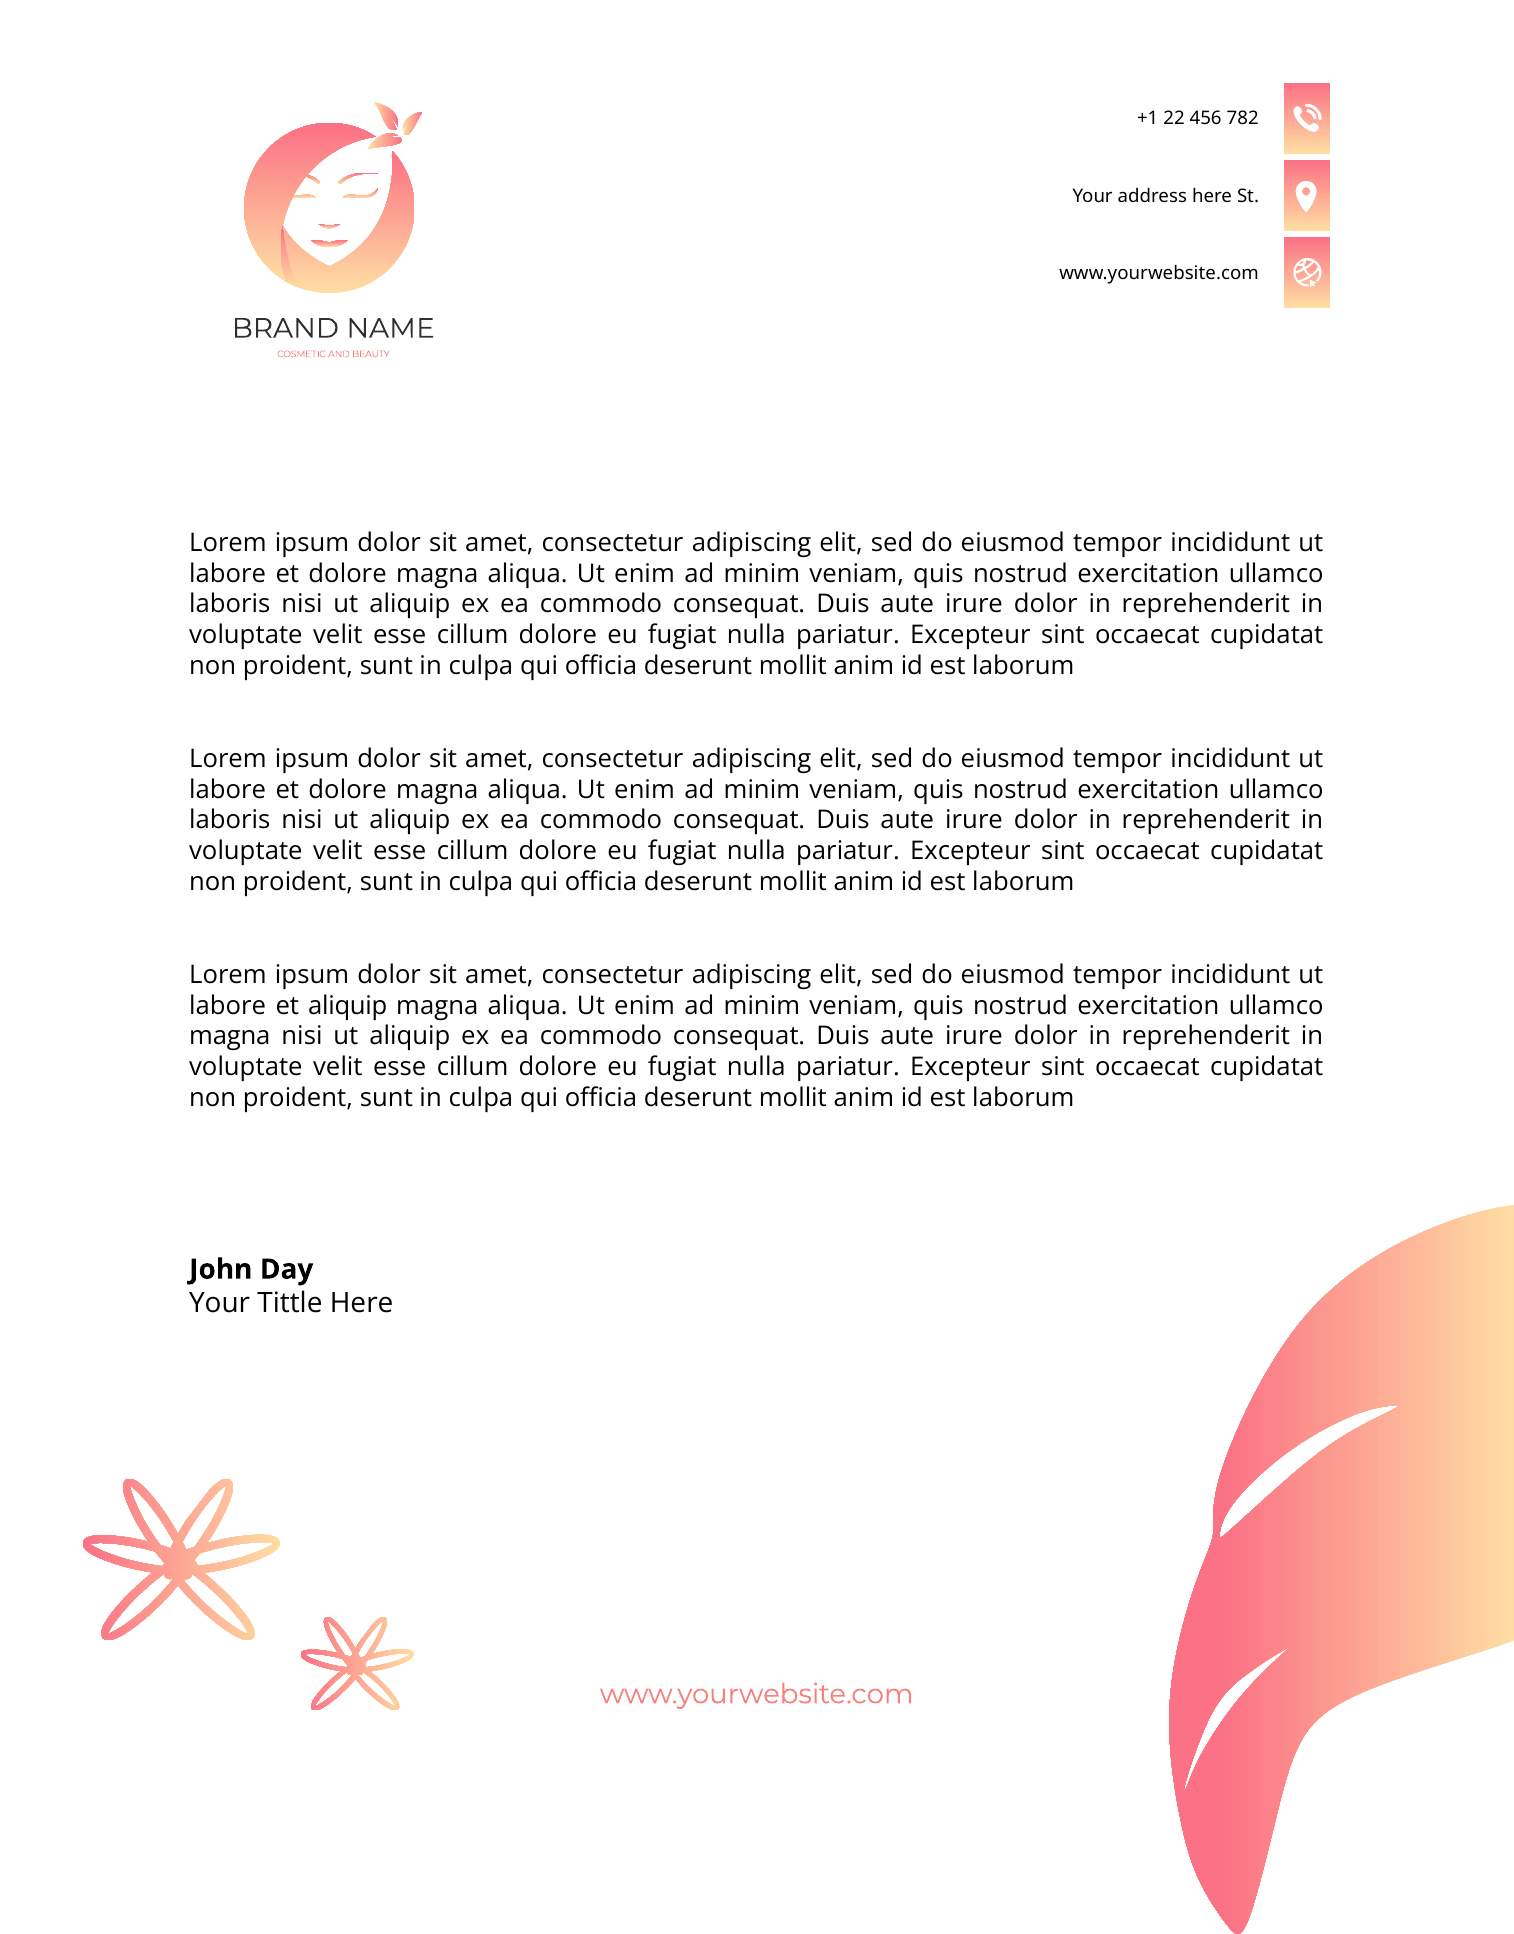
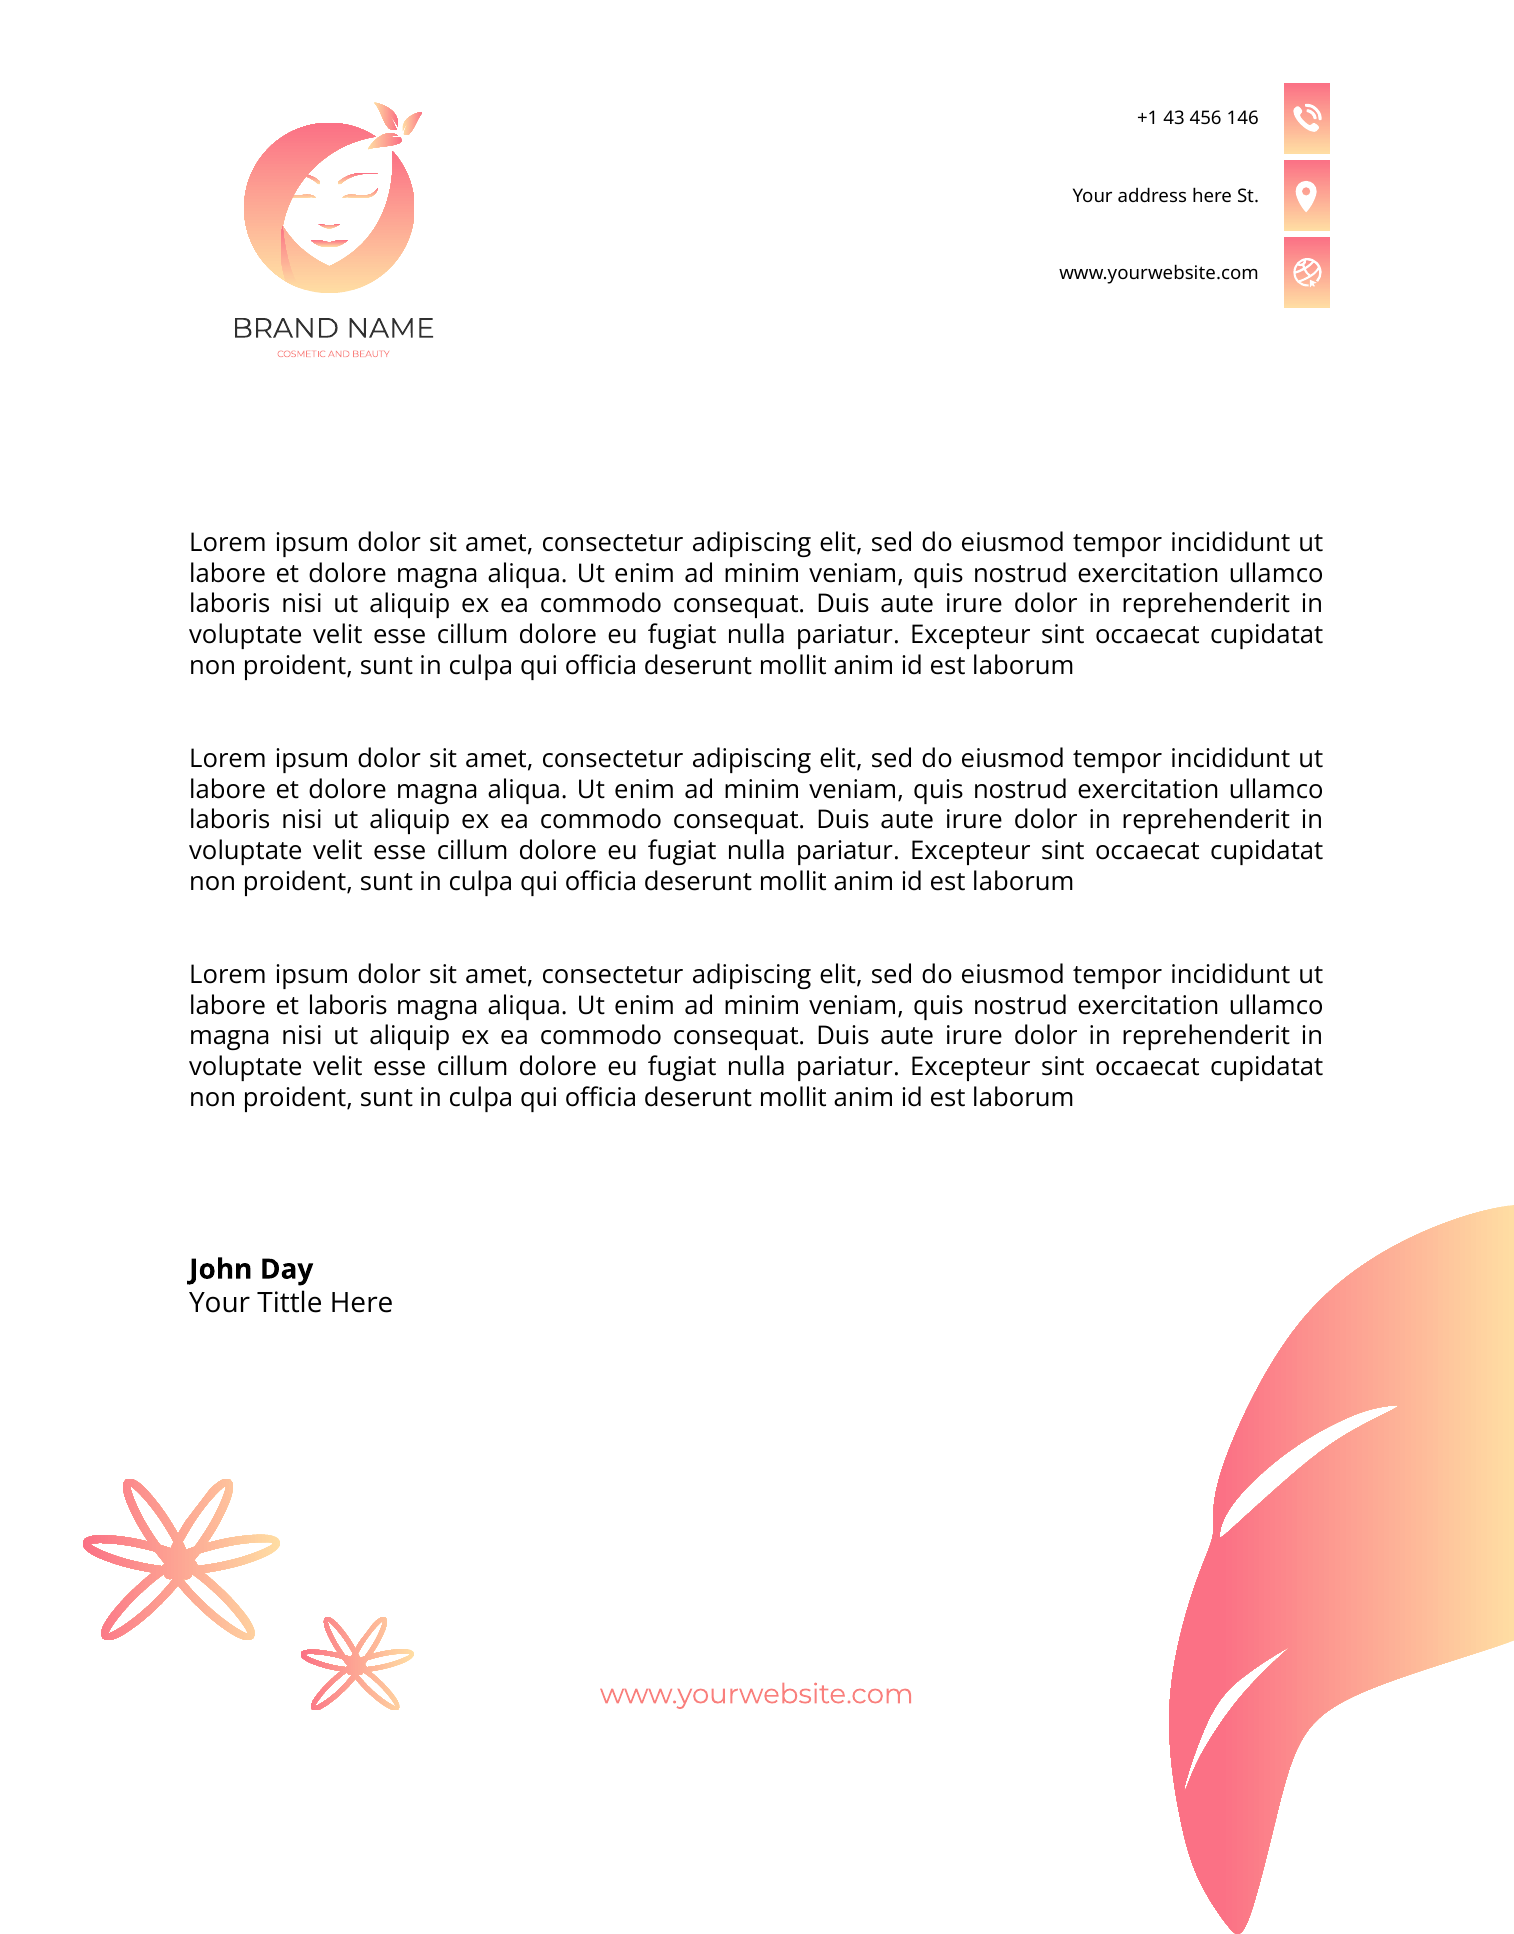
22: 22 -> 43 (1174, 118)
782: 782 -> 146 (1243, 118)
et aliquip: aliquip -> laboris (348, 1006)
